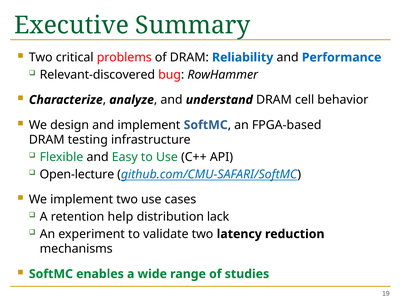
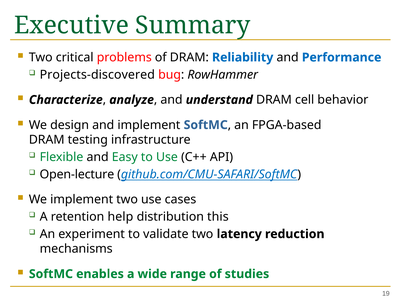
Relevant-discovered: Relevant-discovered -> Projects-discovered (97, 75)
lack: lack -> this (218, 217)
